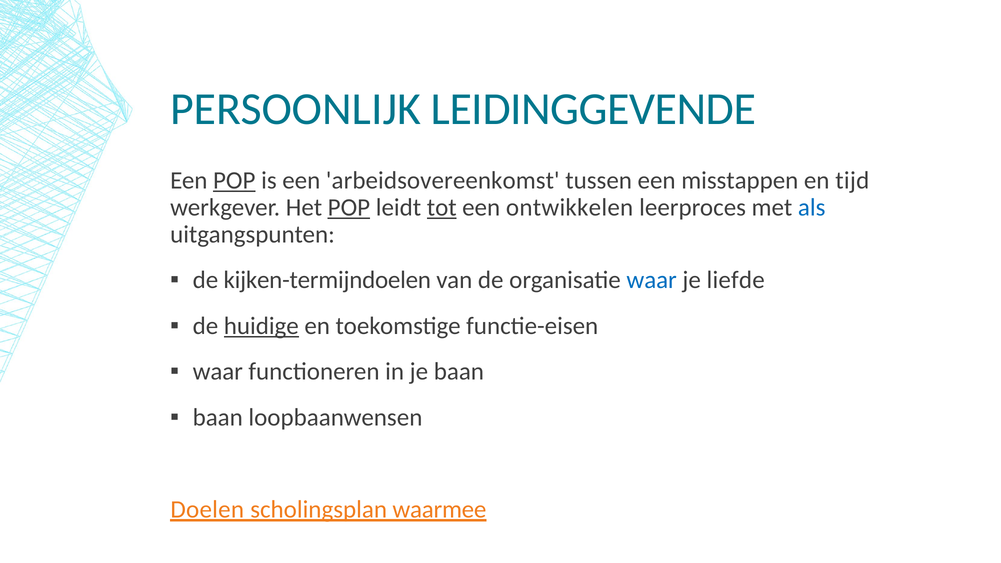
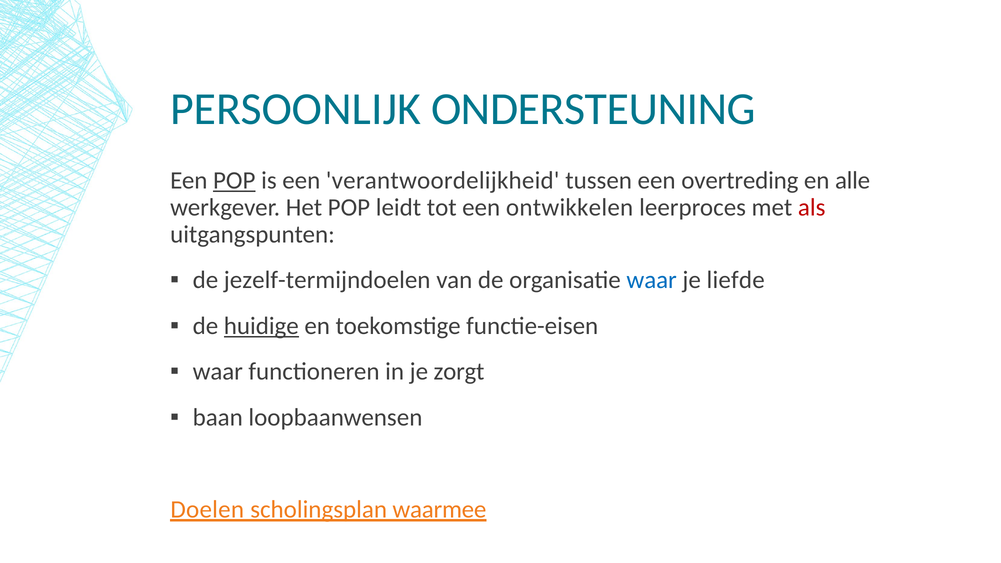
LEIDINGGEVENDE: LEIDINGGEVENDE -> ONDERSTEUNING (593, 109)
arbeidsovereenkomst: arbeidsovereenkomst -> verantwoordelijkheid (443, 180)
misstappen: misstappen -> overtreding (740, 180)
tijd: tijd -> alle (853, 180)
POP underline: present -> none (349, 207)
tot underline: present -> none (442, 207)
als colour: blue -> red (812, 207)
kijken-termijndoelen: kijken-termijndoelen -> jezelf-termijndoelen (327, 280)
je baan: baan -> zorgt (459, 372)
